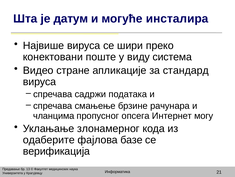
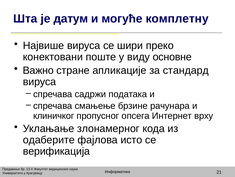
инсталира: инсталира -> комплетну (177, 19)
система: система -> основне (172, 57)
Видео: Видео -> Важно (38, 70)
чланцима: чланцима -> клиничког (54, 115)
могу: могу -> врху (204, 115)
базе: базе -> исто (131, 139)
